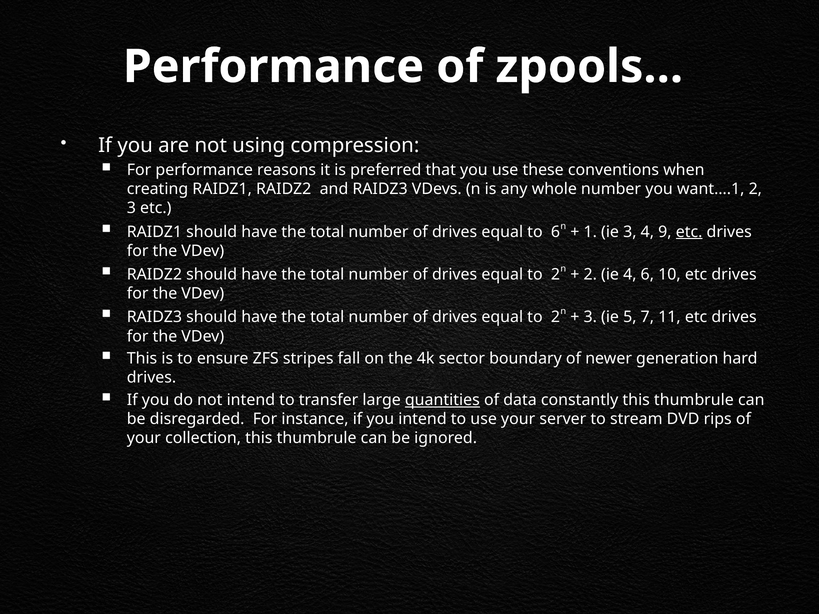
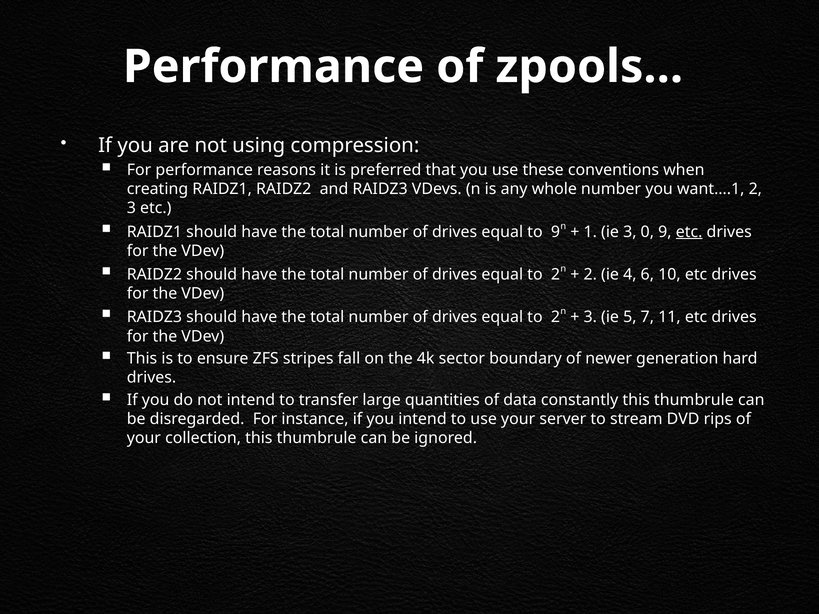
to 6: 6 -> 9 (556, 232)
3 4: 4 -> 0 (647, 232)
quantities underline: present -> none (442, 400)
